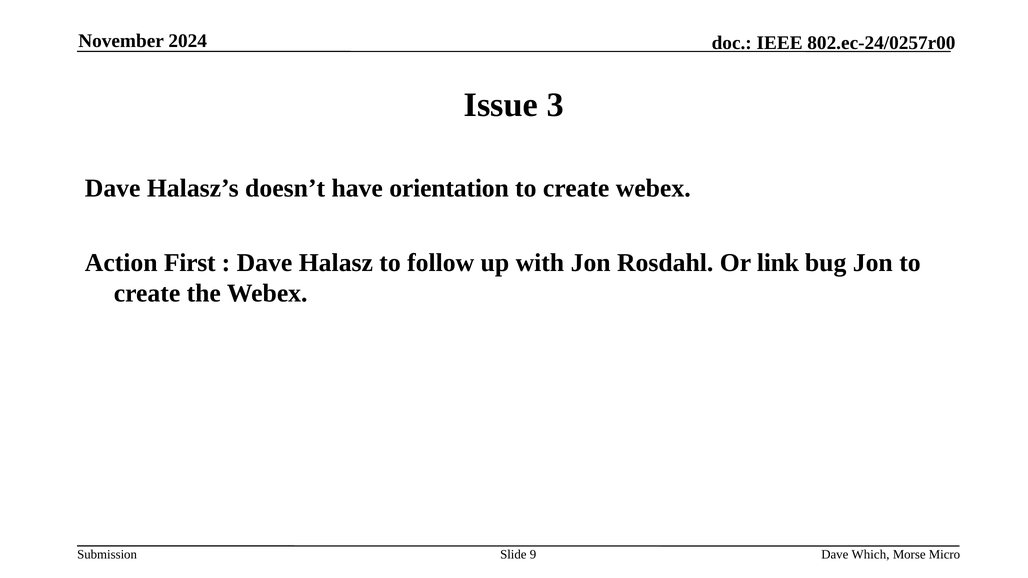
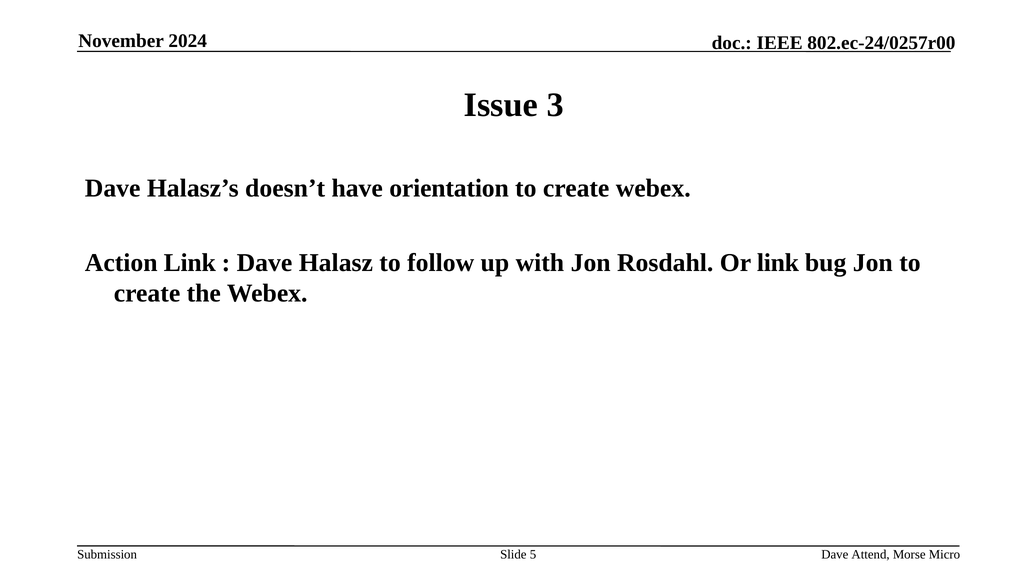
Action First: First -> Link (190, 263)
9: 9 -> 5 (533, 555)
Which: Which -> Attend (871, 555)
